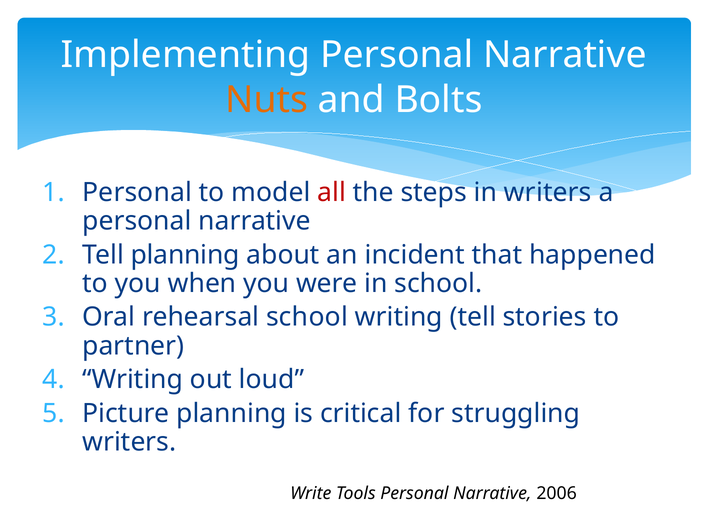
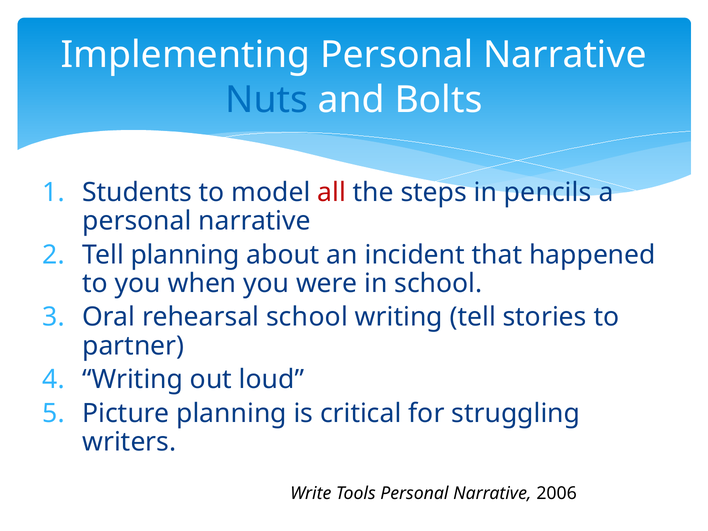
Nuts colour: orange -> blue (267, 100)
Personal: Personal -> Students (137, 192)
in writers: writers -> pencils (548, 192)
